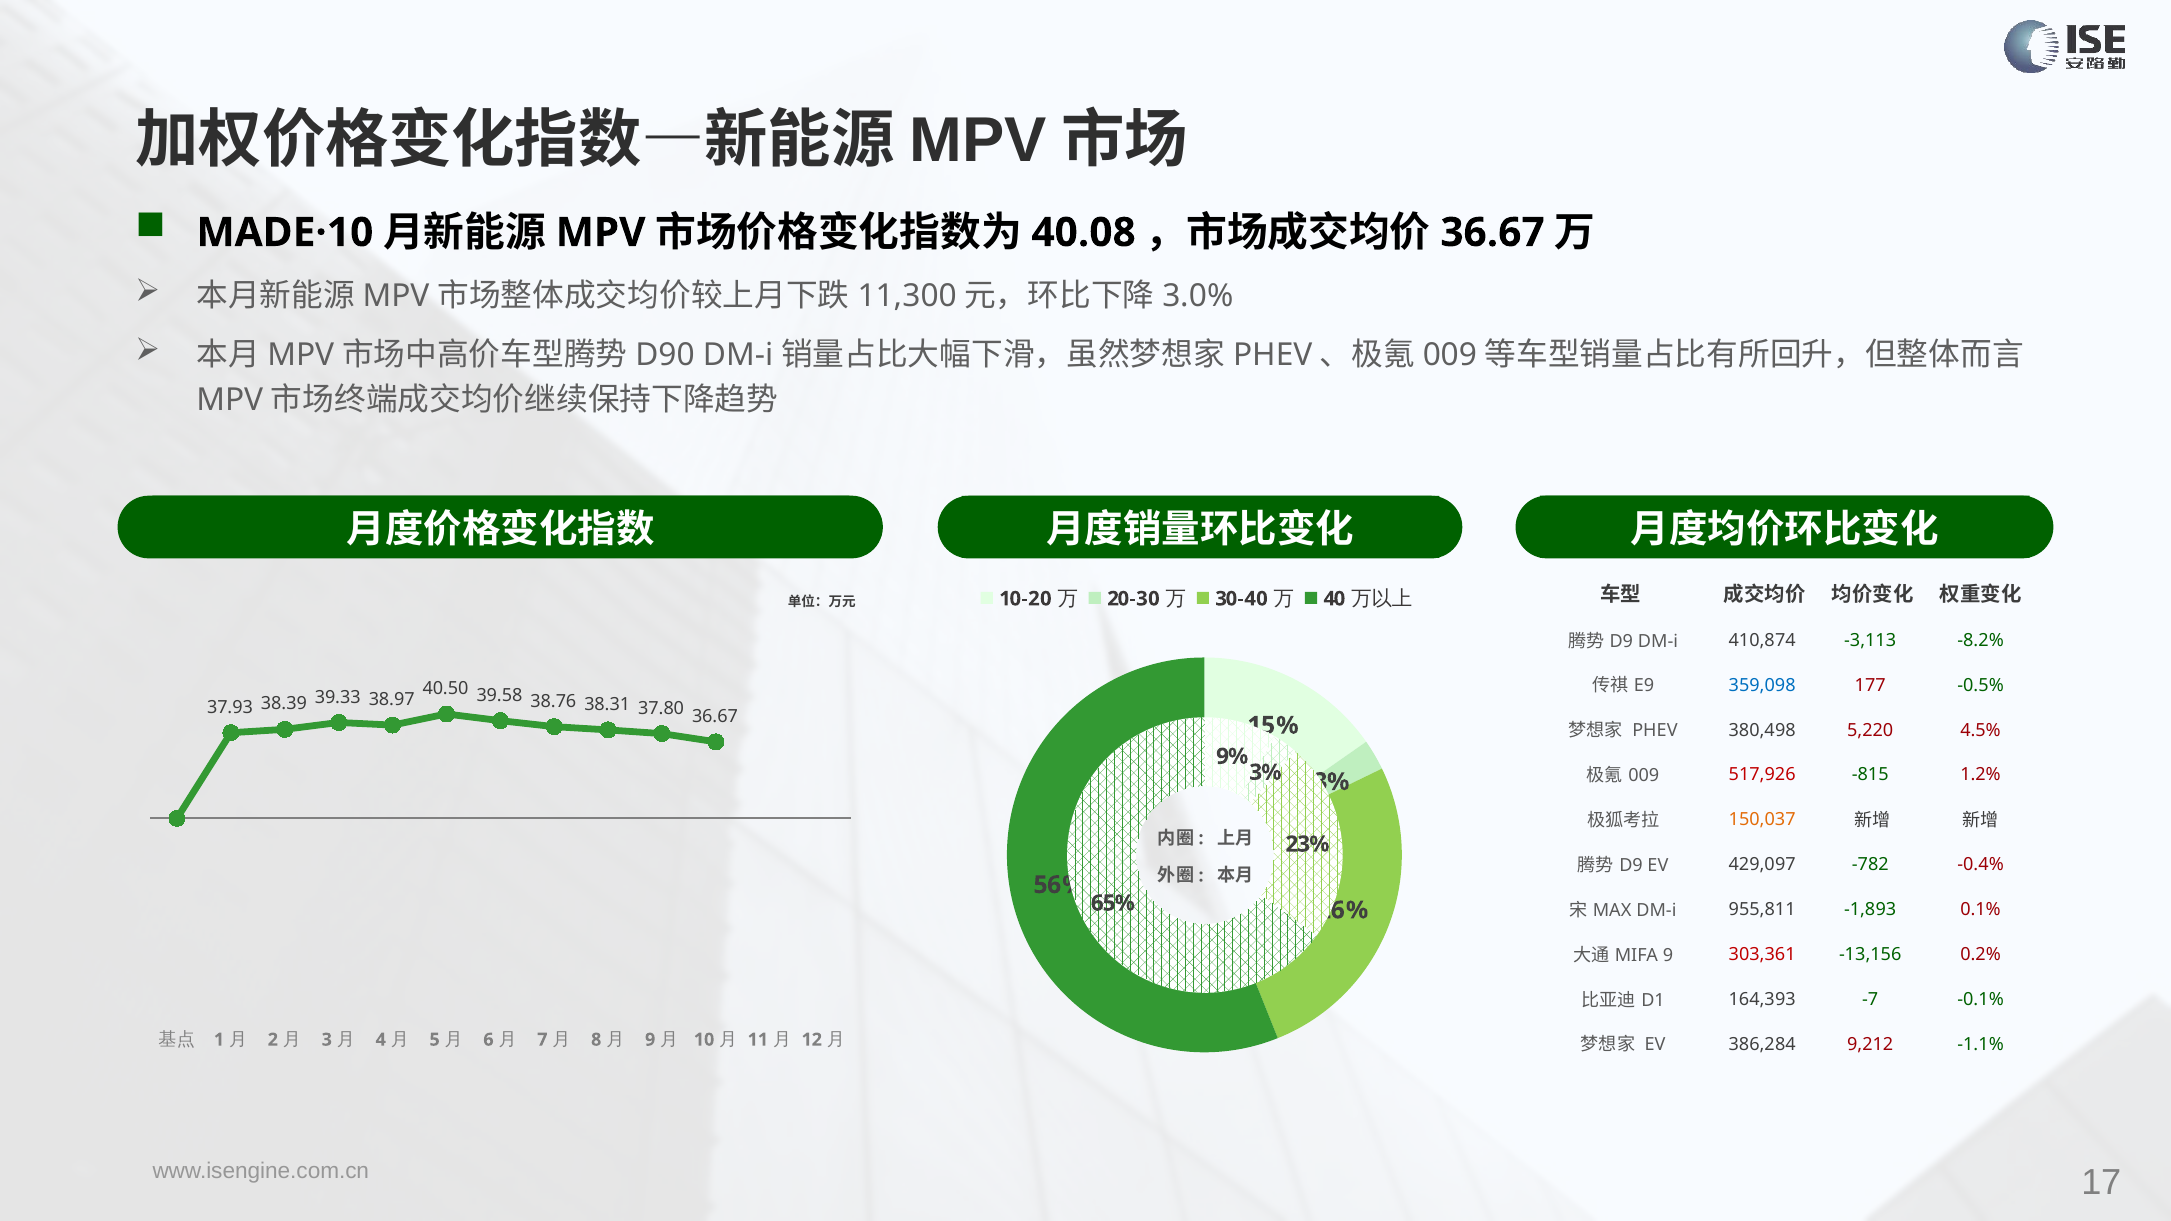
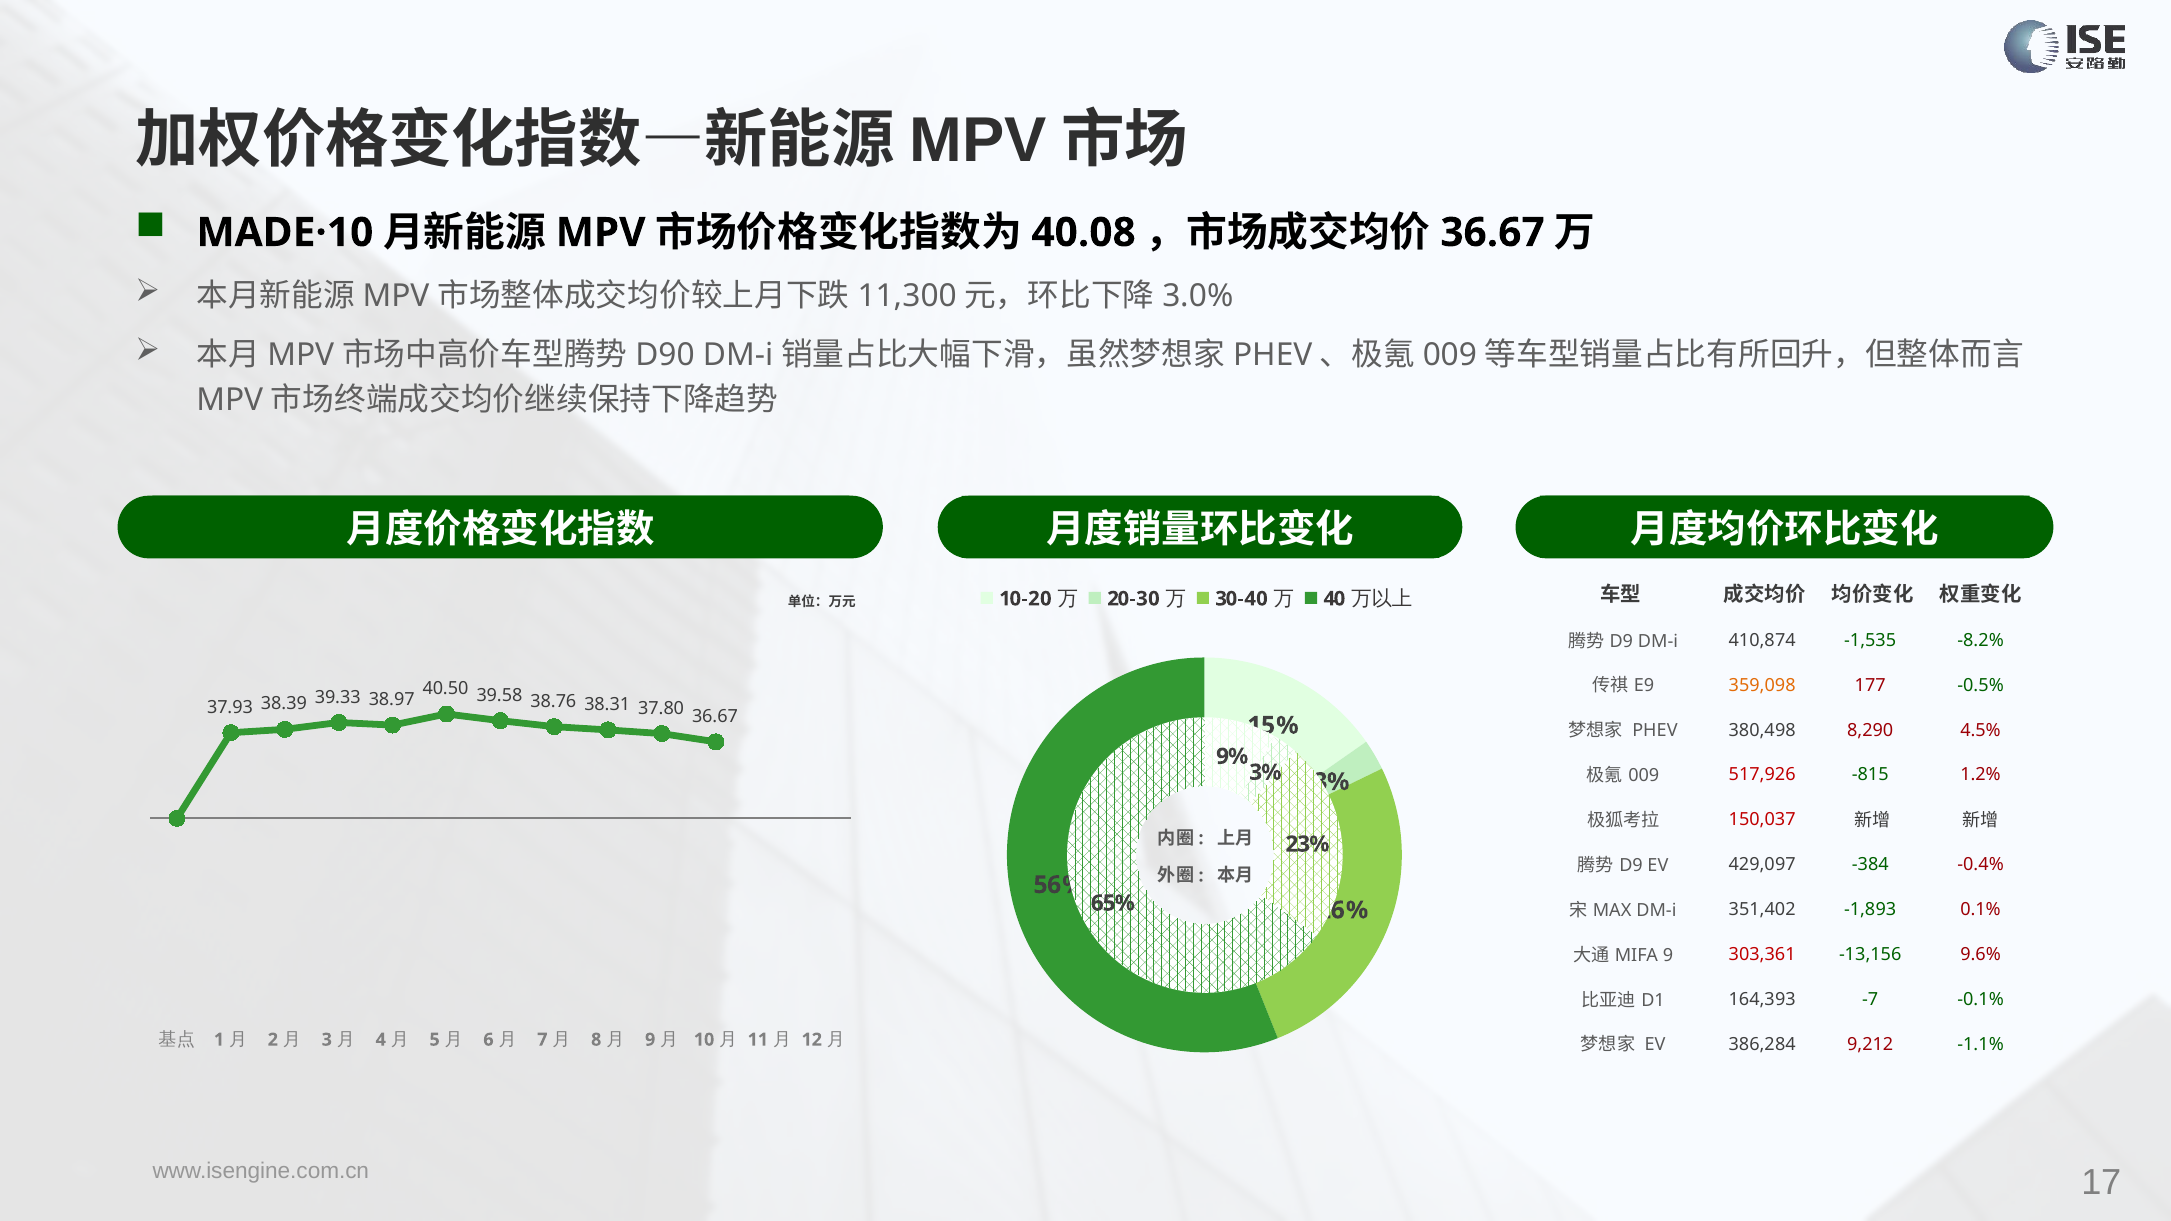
-3,113: -3,113 -> -1,535 (1870, 640)
359,098 colour: blue -> orange (1762, 685)
5,220: 5,220 -> 8,290 (1870, 730)
150,037 colour: orange -> red (1762, 820)
-782: -782 -> -384 (1870, 865)
955,811: 955,811 -> 351,402 (1762, 910)
0.2%: 0.2% -> 9.6% (1981, 955)
